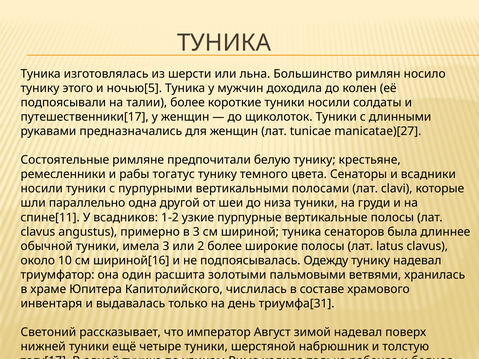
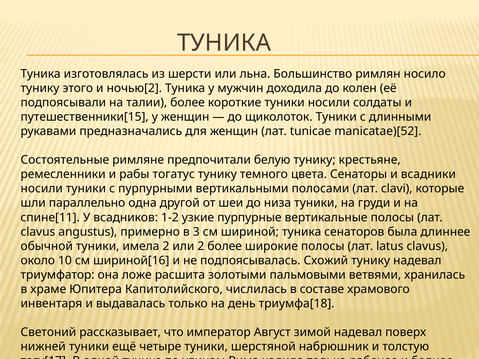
ночью[5: ночью[5 -> ночью[2 (134, 88)
путешественники[17: путешественники[17 -> путешественники[15 (85, 117)
manicatae)[27: manicatae)[27 -> manicatae)[52 (378, 131)
имела 3: 3 -> 2 (166, 246)
Одежду: Одежду -> Схожий (326, 261)
один: один -> ложе (137, 275)
триумфа[31: триумфа[31 -> триумфа[18 (297, 304)
